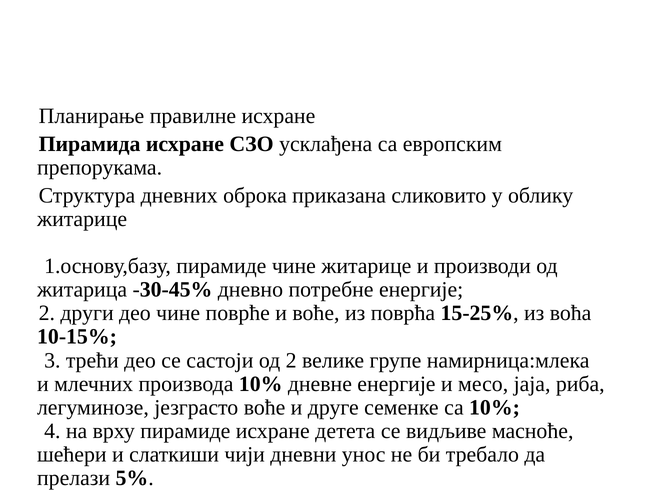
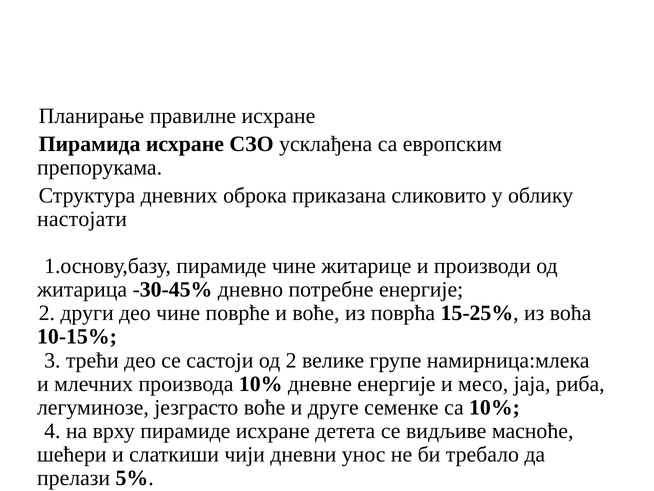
житарице: житарице -> настојати (82, 219)
